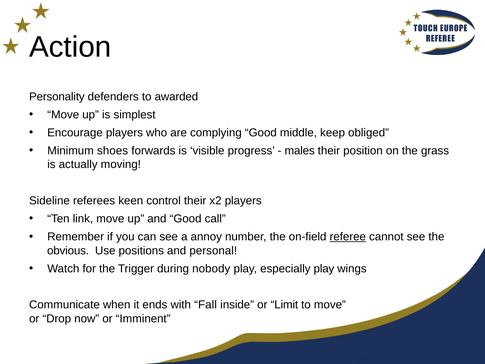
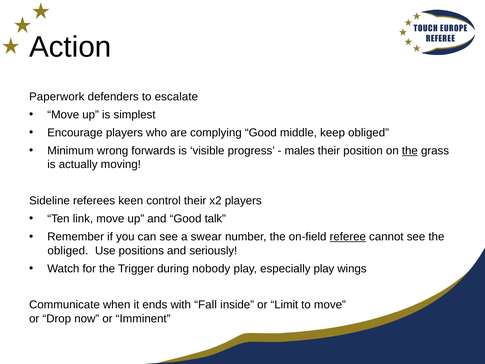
Personality: Personality -> Paperwork (57, 96)
awarded: awarded -> escalate (176, 96)
shoes: shoes -> wrong (113, 151)
the underline: none -> present (410, 151)
call: call -> talk (215, 219)
annoy: annoy -> swear (206, 237)
obvious: obvious -> obliged (68, 250)
personal: personal -> seriously (213, 250)
